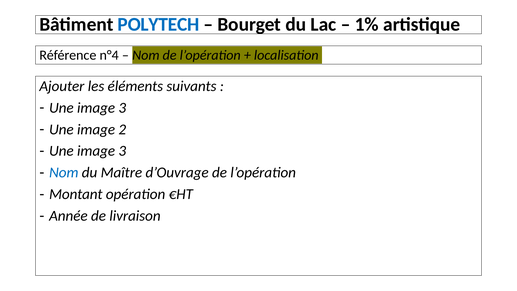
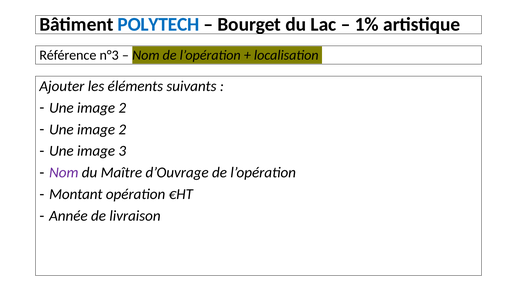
n°4: n°4 -> n°3 (109, 55)
3: 3 -> 2 (122, 108)
Nom colour: blue -> purple (64, 173)
